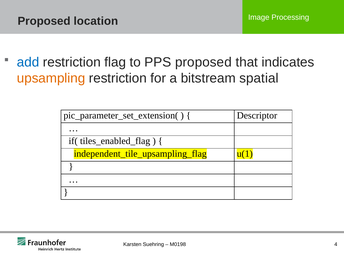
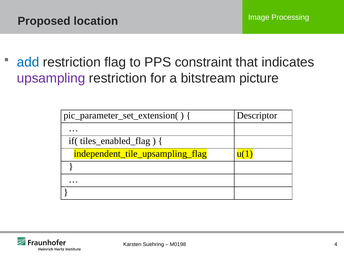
PPS proposed: proposed -> constraint (203, 62)
upsampling colour: orange -> purple (51, 78)
spatial: spatial -> picture (259, 78)
